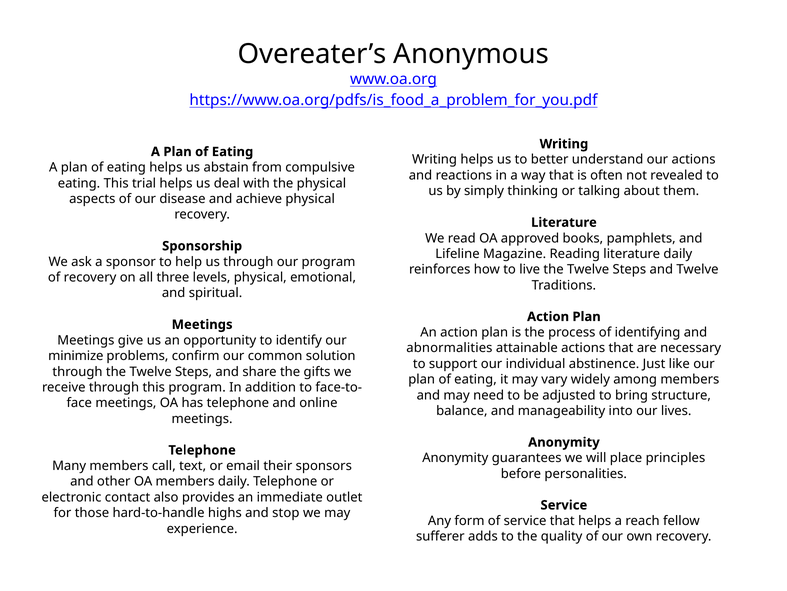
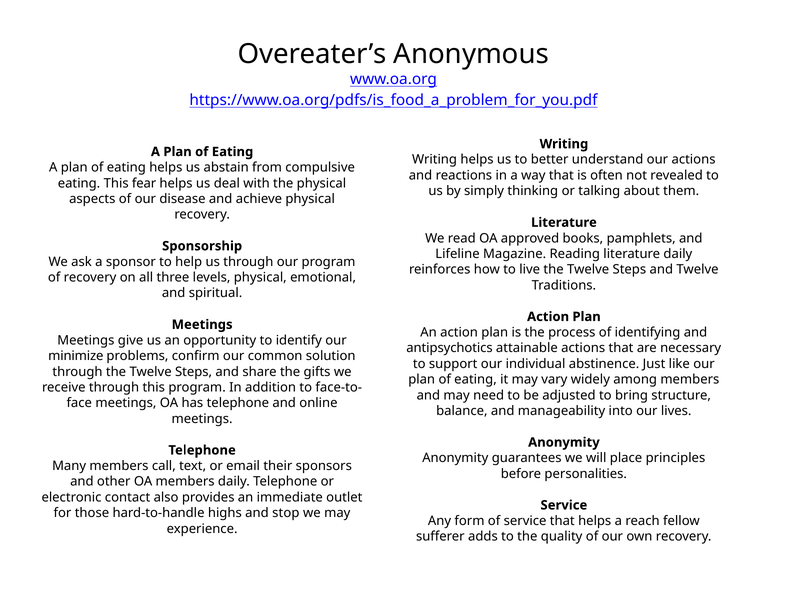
trial: trial -> fear (144, 183)
abnormalities: abnormalities -> antipsychotics (450, 348)
